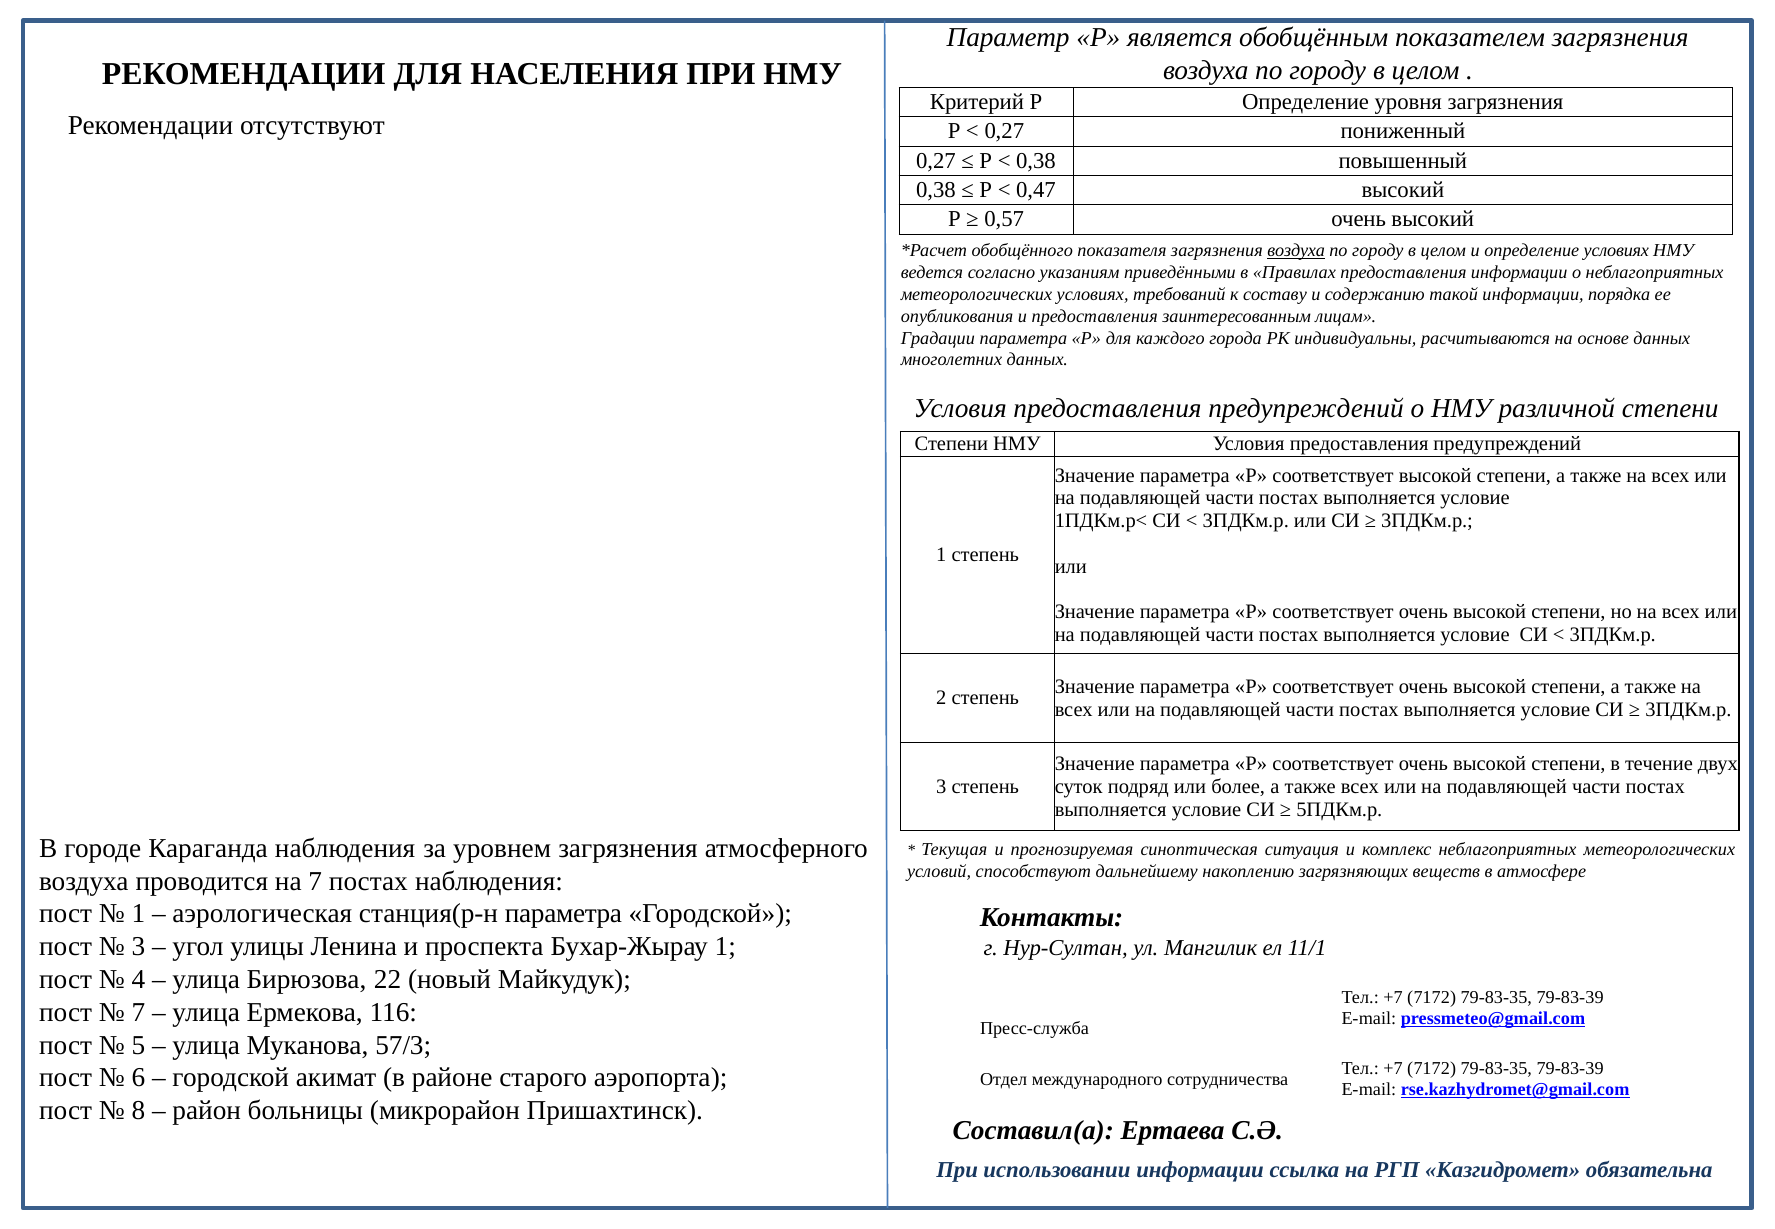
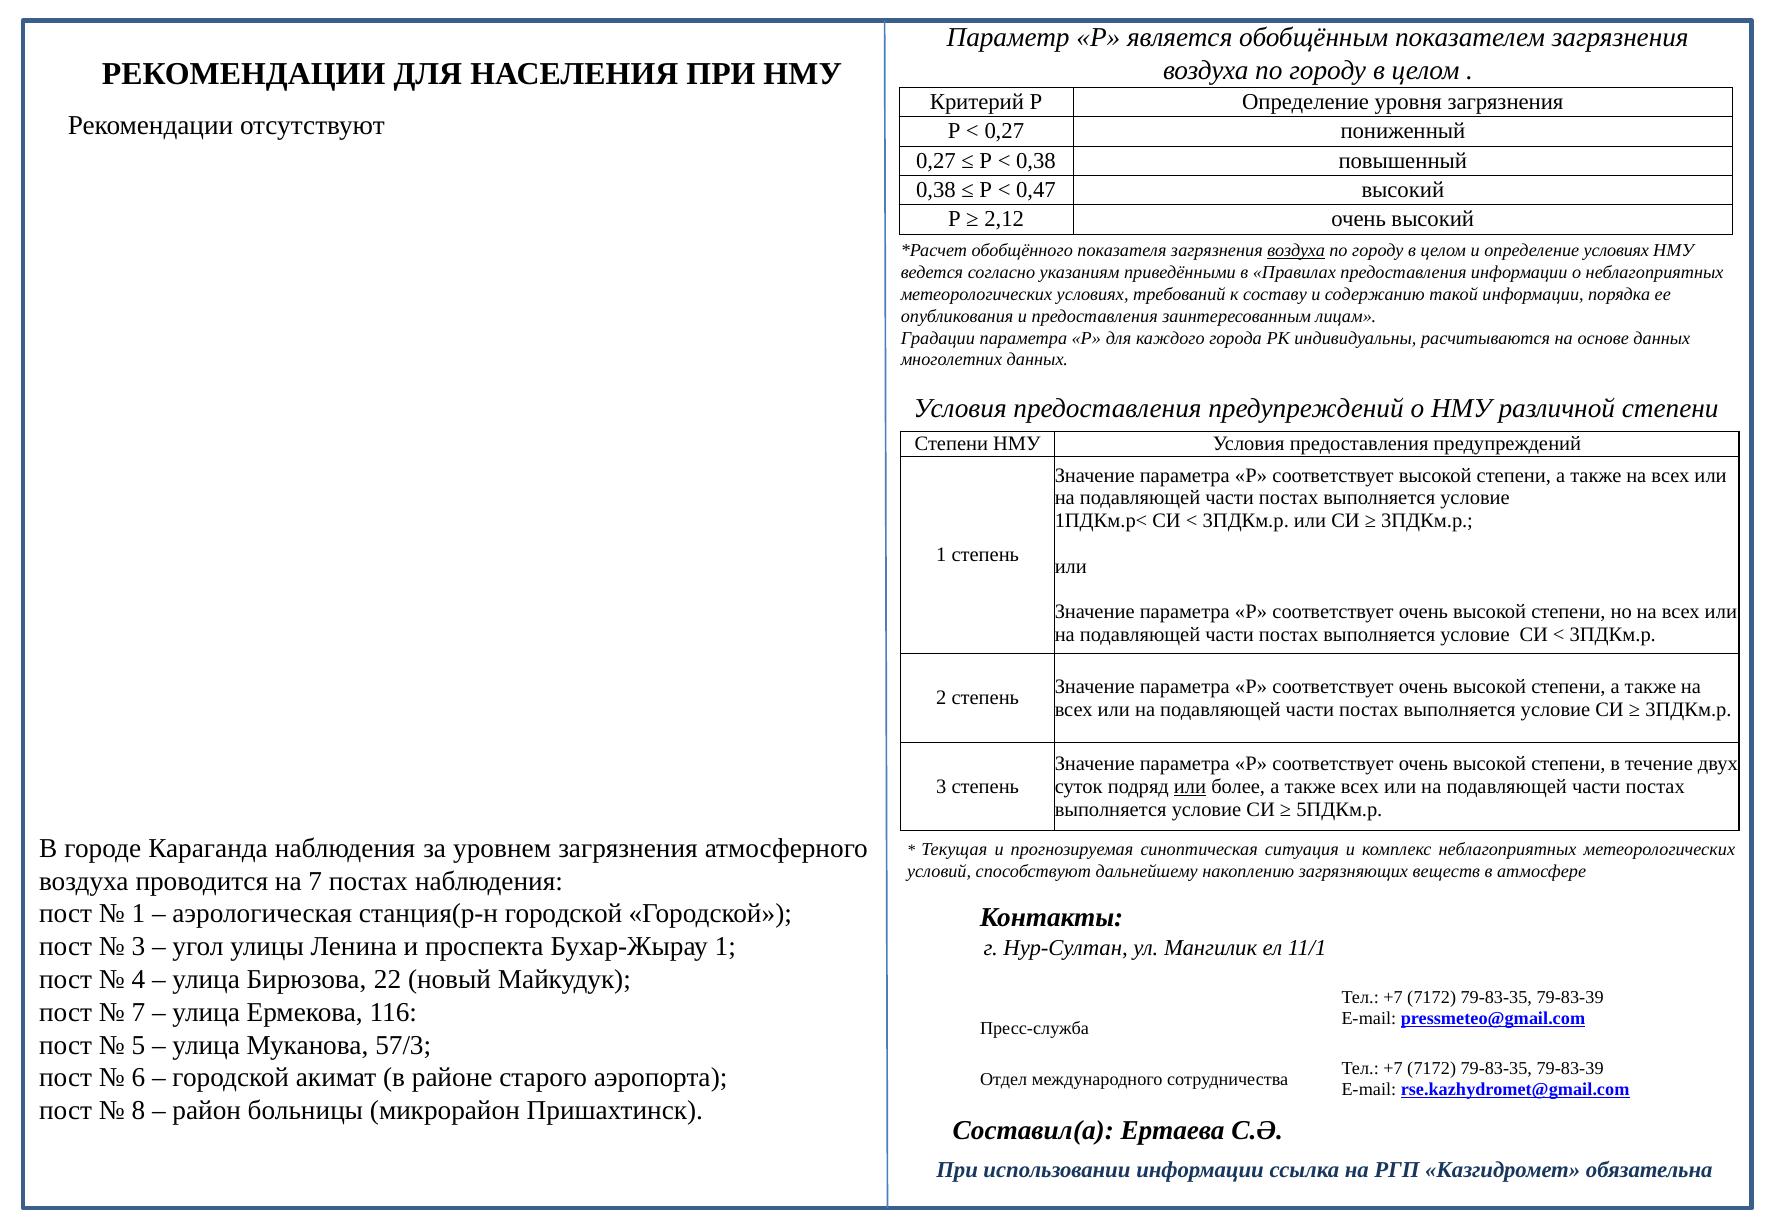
0,57: 0,57 -> 2,12 (1004, 219)
или underline: none -> present (1190, 787)
станция(р-н параметра: параметра -> городской (563, 914)
